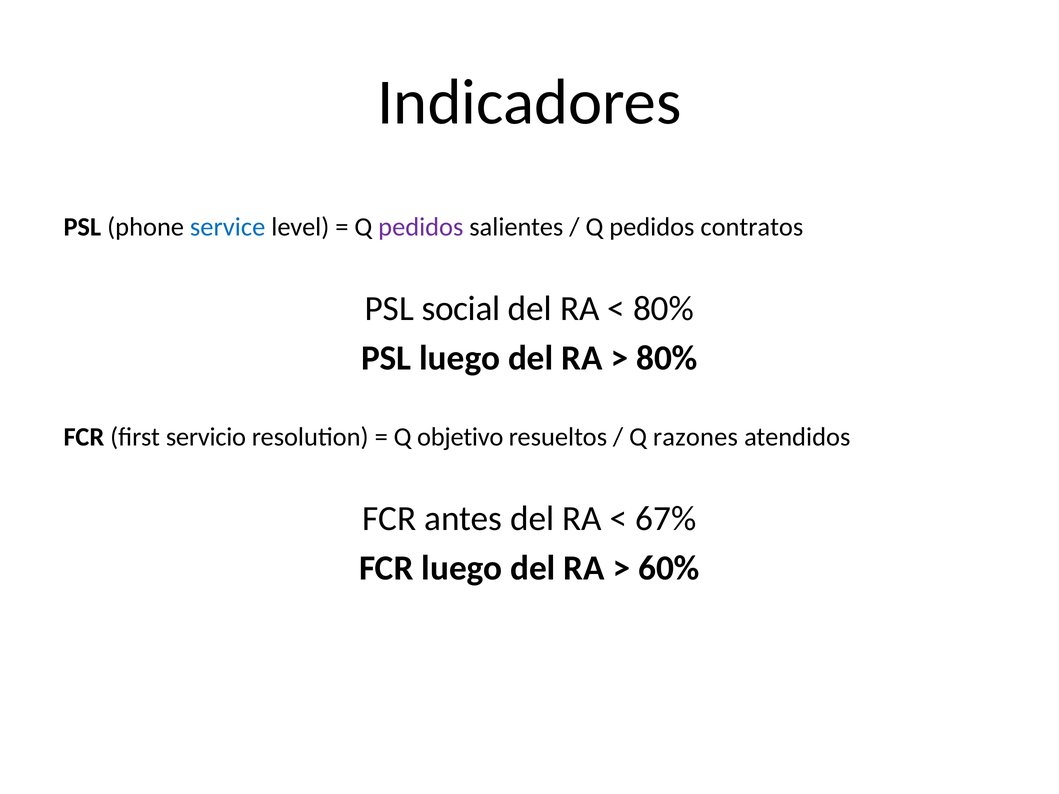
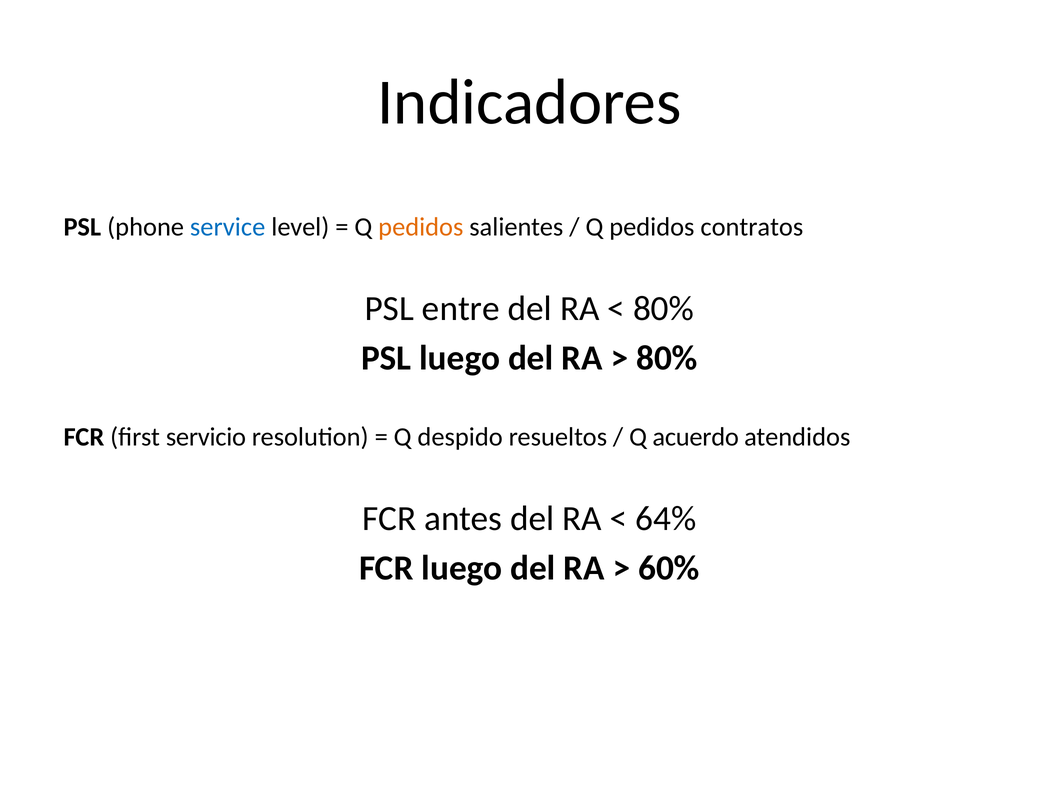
pedidos colour: purple -> orange (421, 227)
social: social -> entre (461, 309)
objetivo: objetivo -> despido (460, 437)
razones: razones -> acuerdo (696, 437)
67%: 67% -> 64% (666, 519)
